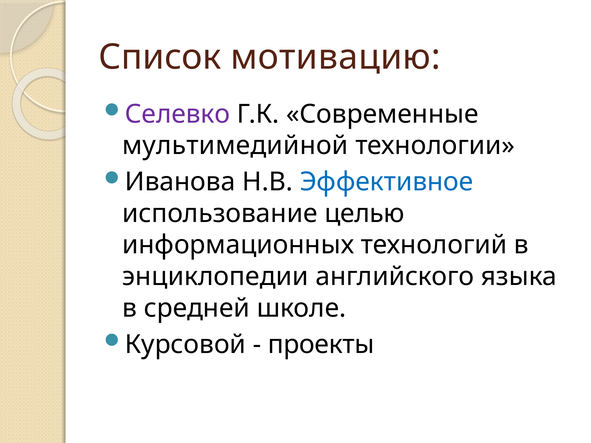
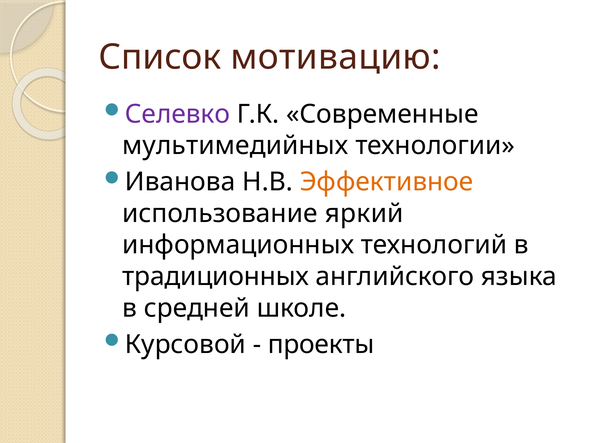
мультимедийной: мультимедийной -> мультимедийных (235, 146)
Эффективное colour: blue -> orange (387, 182)
целью: целью -> яркий (364, 214)
энциклопедии: энциклопедии -> традиционных (216, 277)
